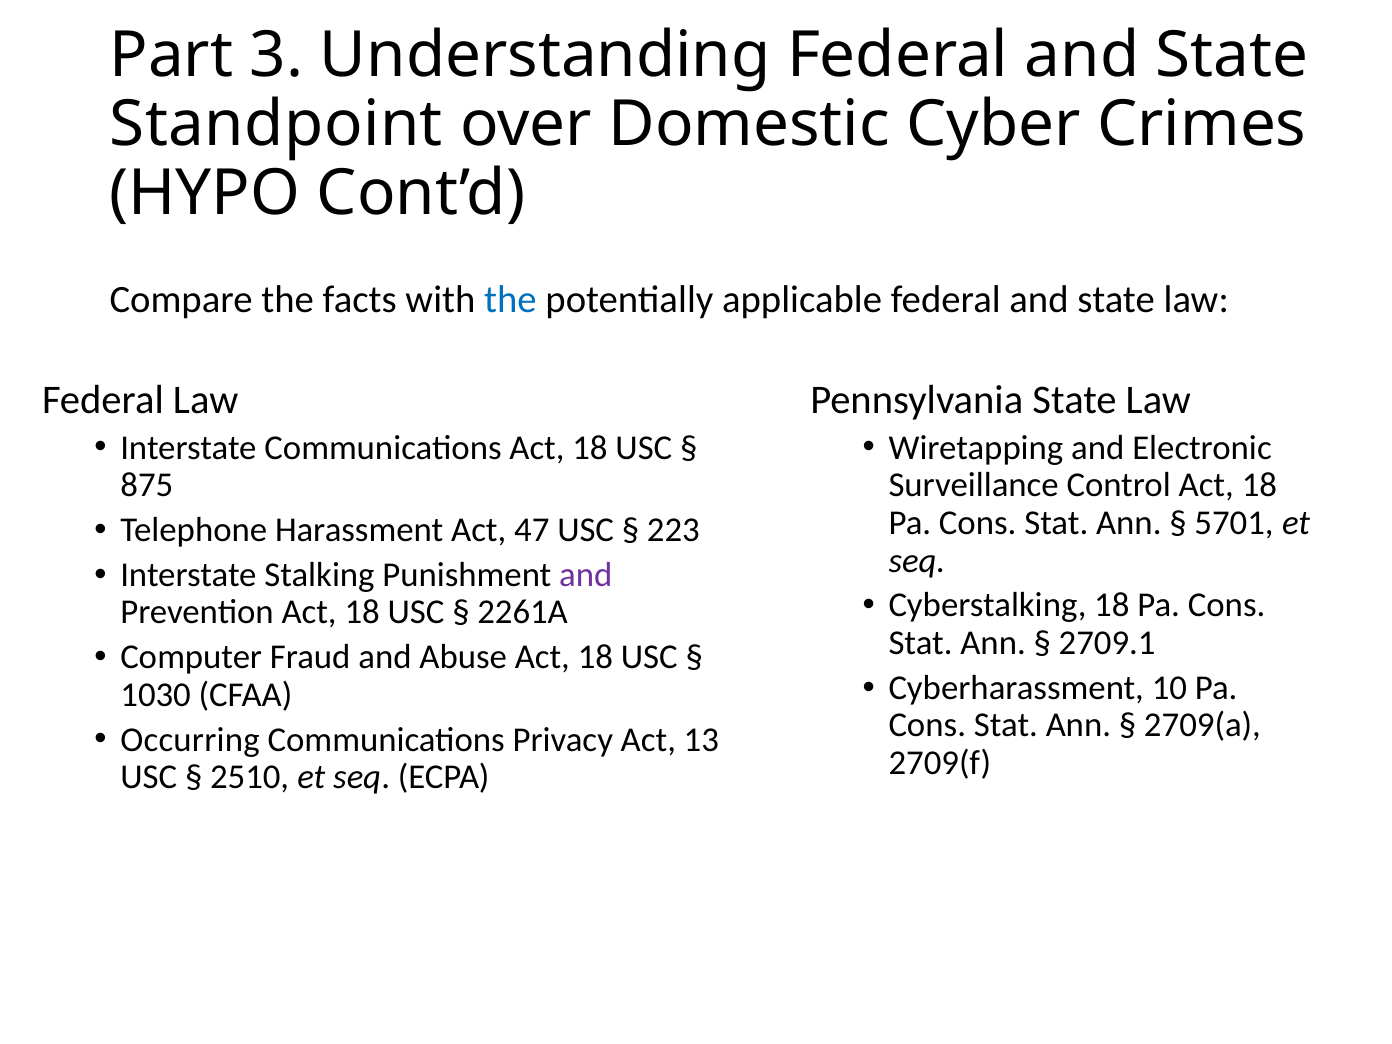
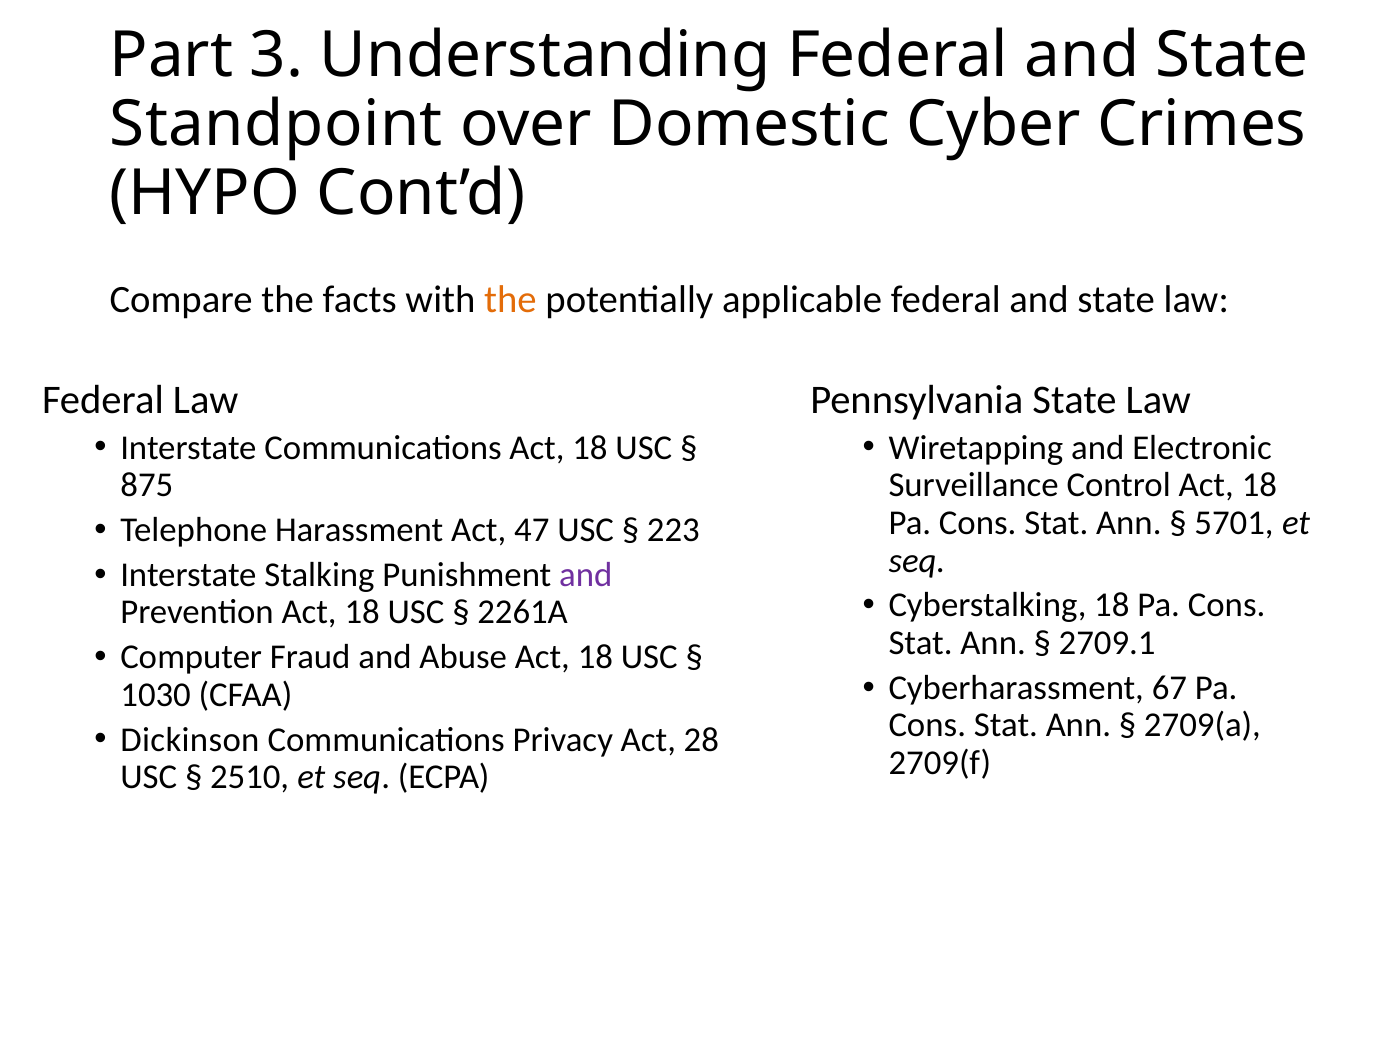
the colour: blue -> orange (510, 300)
10: 10 -> 67 (1169, 688)
Occurring: Occurring -> Dickinson (190, 740)
13: 13 -> 28 (701, 740)
